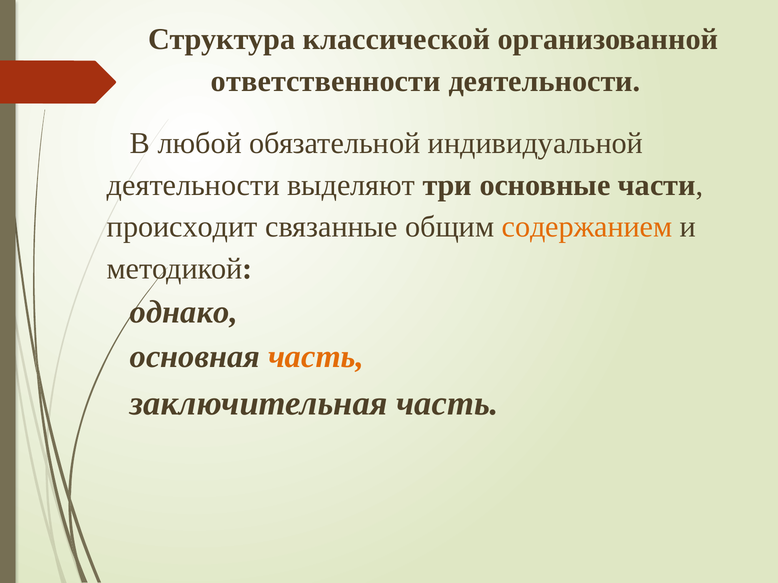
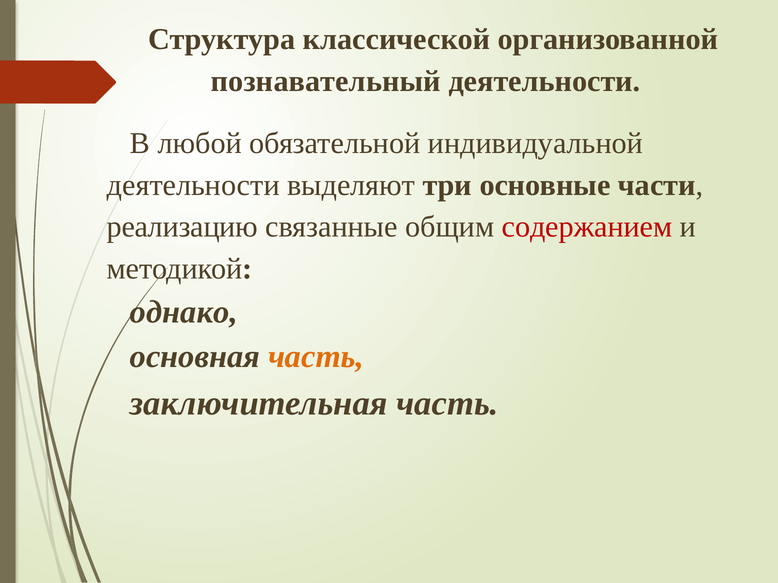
ответственности: ответственности -> познавательный (326, 81)
происходит: происходит -> реализацию (182, 227)
содержанием colour: orange -> red (587, 227)
